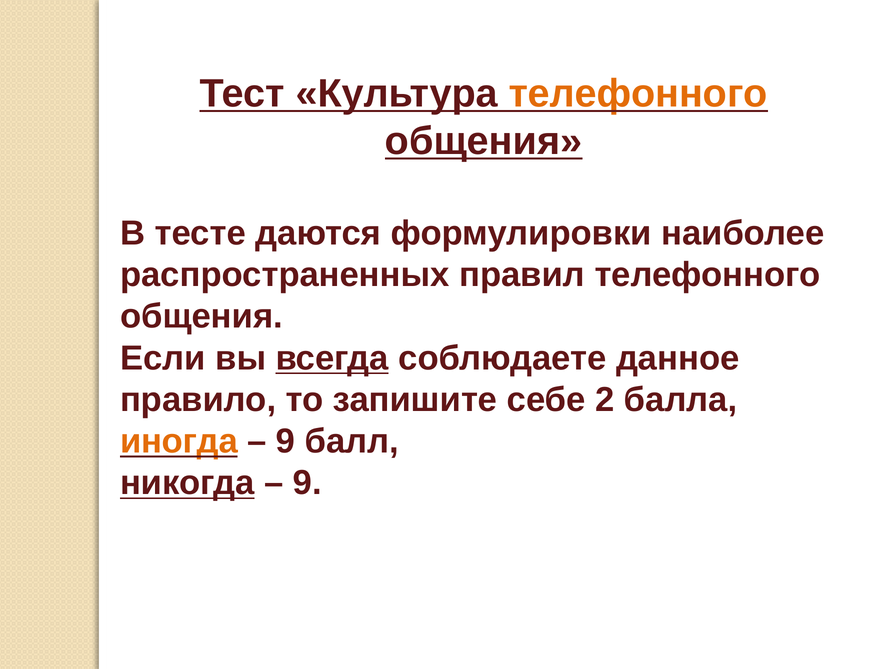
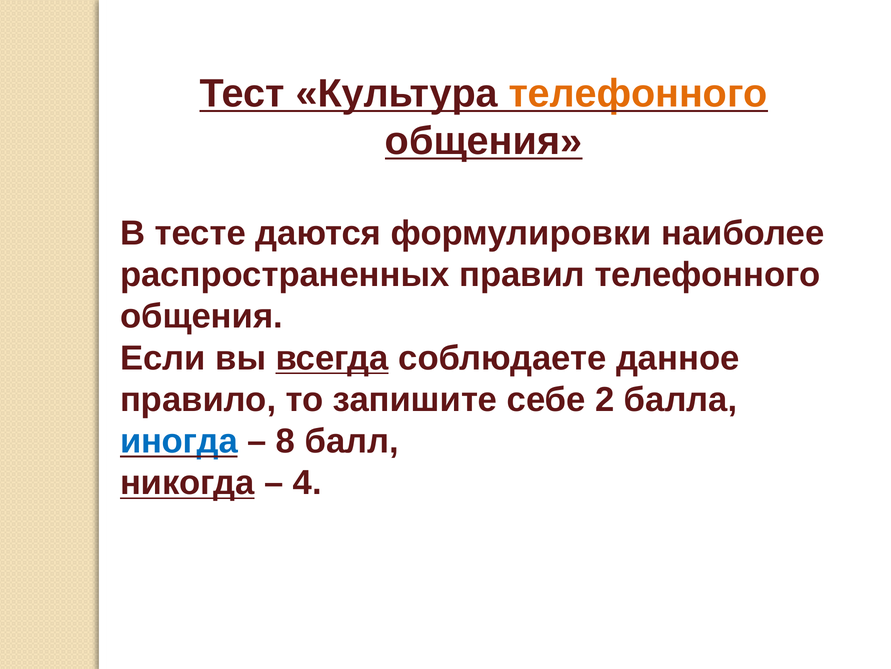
иногда colour: orange -> blue (179, 441)
9: 9 -> 8 (286, 441)
9: 9 -> 4 (307, 482)
